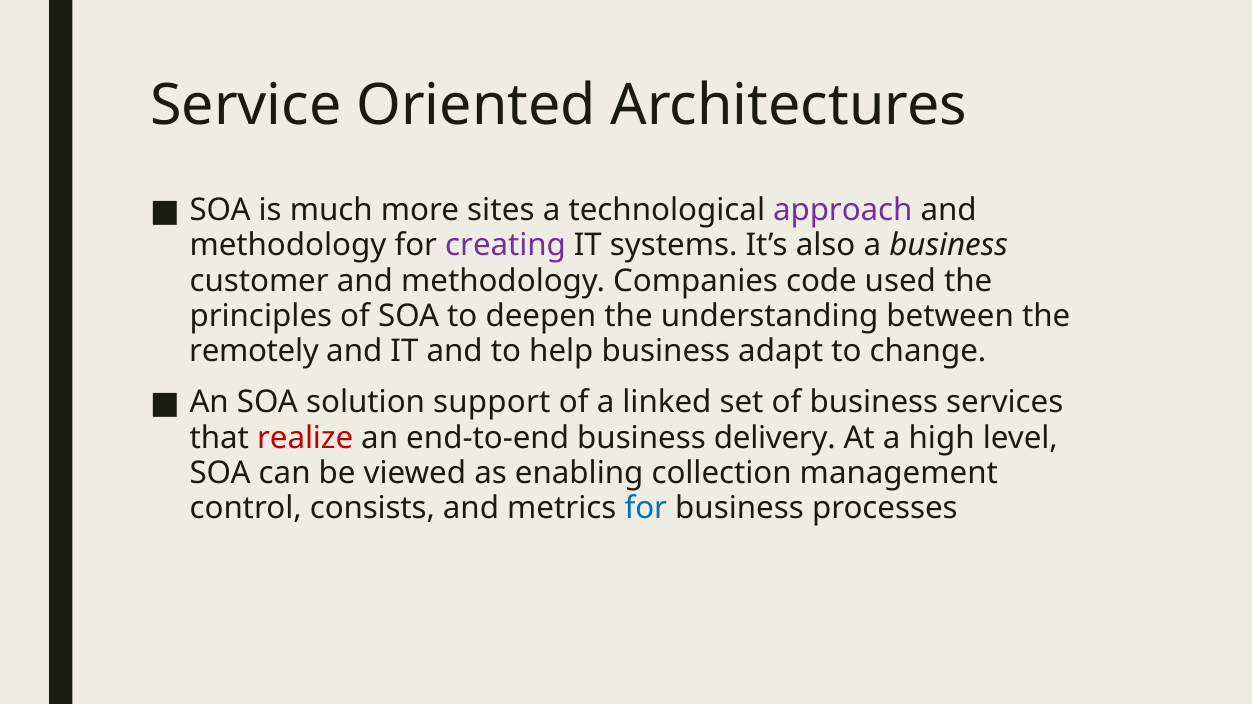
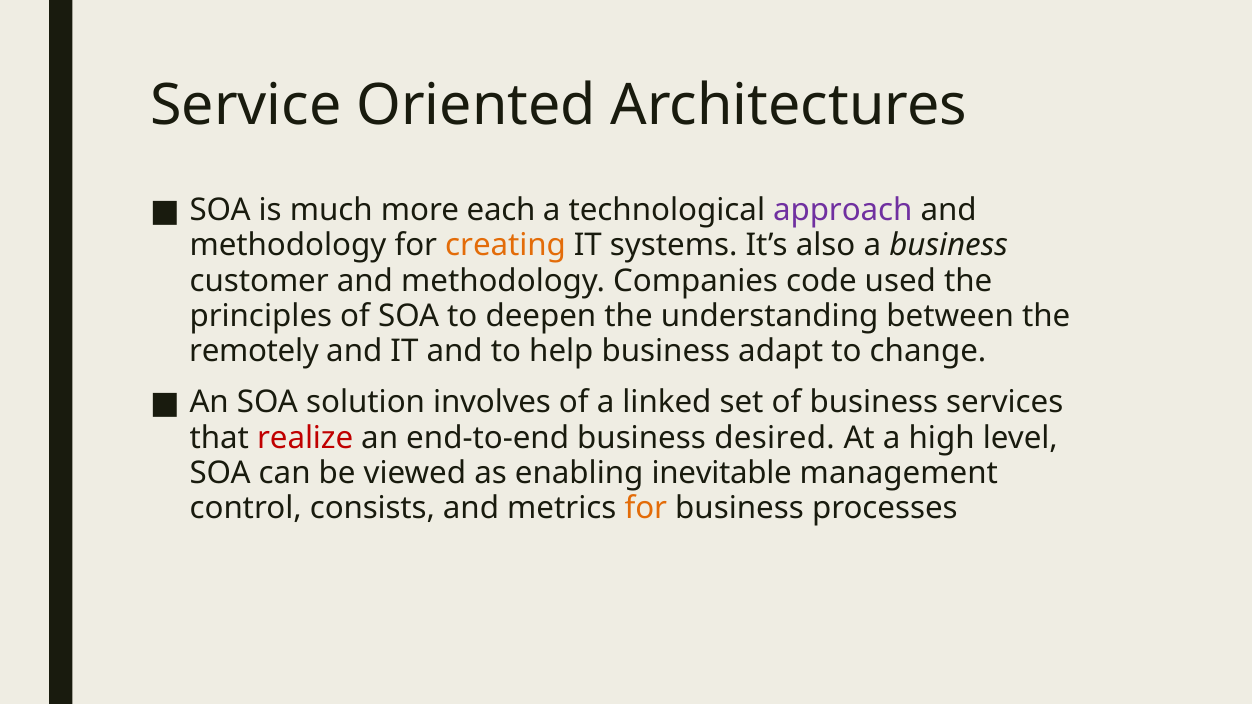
sites: sites -> each (501, 210)
creating colour: purple -> orange (505, 246)
support: support -> involves (492, 403)
delivery: delivery -> desired (775, 438)
collection: collection -> inevitable (722, 473)
for colour: blue -> orange (646, 509)
